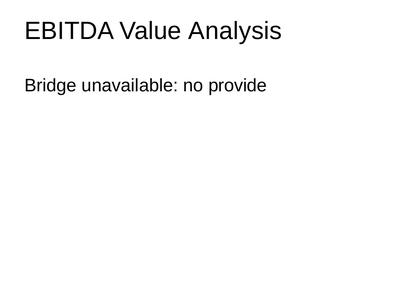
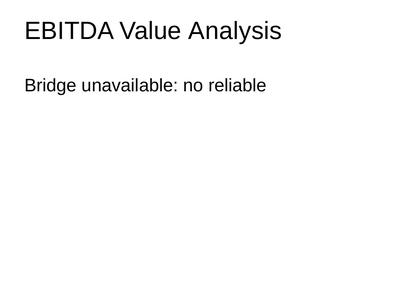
provide: provide -> reliable (238, 85)
